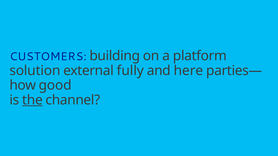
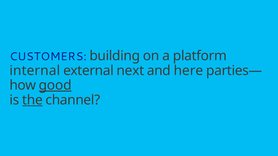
solution: solution -> internal (35, 71)
fully: fully -> next (130, 71)
good underline: none -> present (55, 85)
